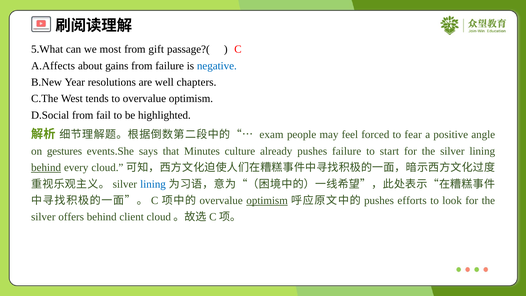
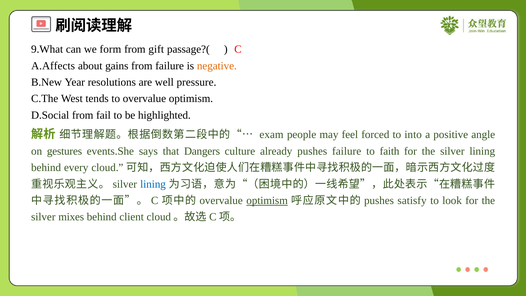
5.What: 5.What -> 9.What (47, 49)
most: most -> form (110, 49)
negative colour: blue -> orange (217, 66)
chapters: chapters -> pressure (196, 82)
fear: fear -> into (413, 135)
Minutes: Minutes -> Dangers (202, 151)
start: start -> faith (390, 151)
behind underline: present -> none (46, 168)
efforts: efforts -> satisfy (412, 200)
offers: offers -> mixes (71, 217)
